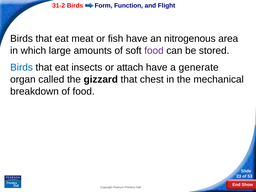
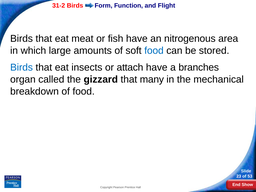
food colour: purple -> blue (154, 51)
generate: generate -> branches (199, 68)
chest: chest -> many (152, 79)
